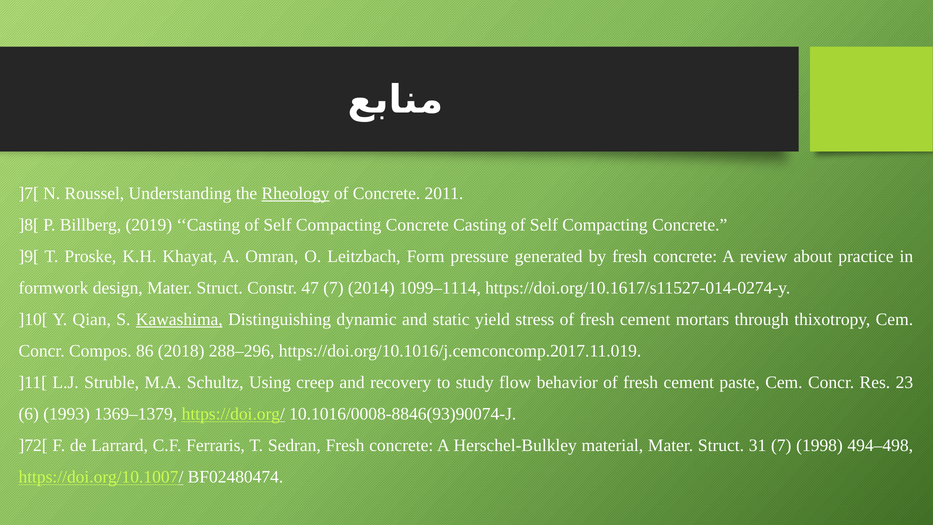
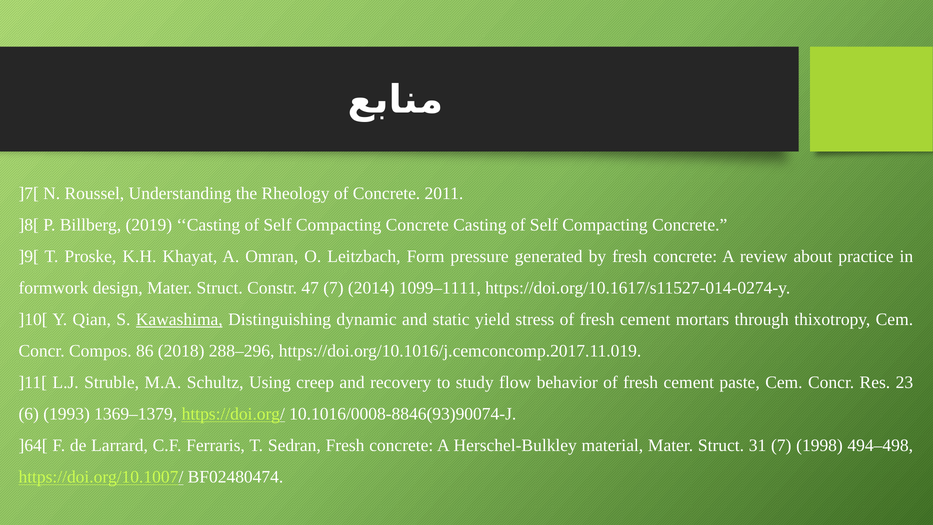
Rheology underline: present -> none (296, 193)
1099–1114: 1099–1114 -> 1099–1111 (440, 288)
]72[: ]72[ -> ]64[ (33, 445)
